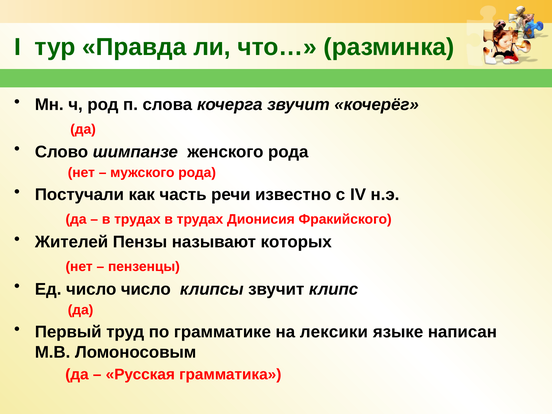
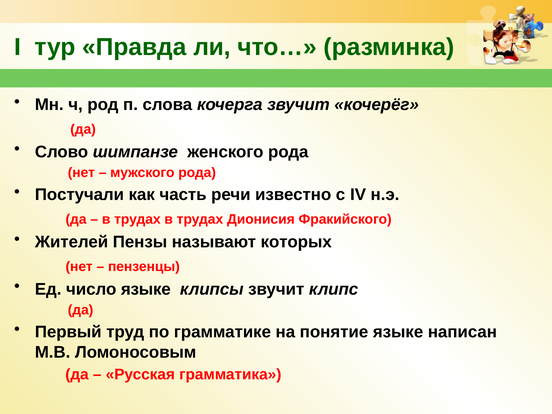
число число: число -> языке (146, 289)
лексики: лексики -> понятие (334, 332)
